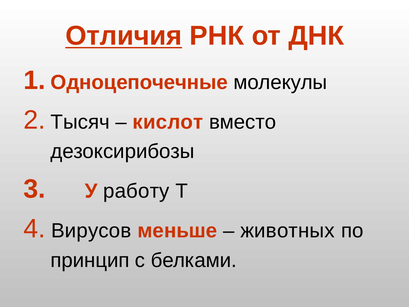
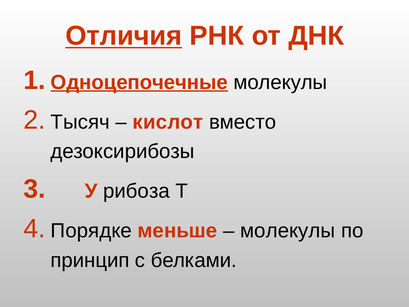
Одноцепочечные underline: none -> present (139, 82)
работу: работу -> рибоза (136, 191)
Вирусов: Вирусов -> Порядке (91, 231)
животных: животных -> молекулы (288, 231)
